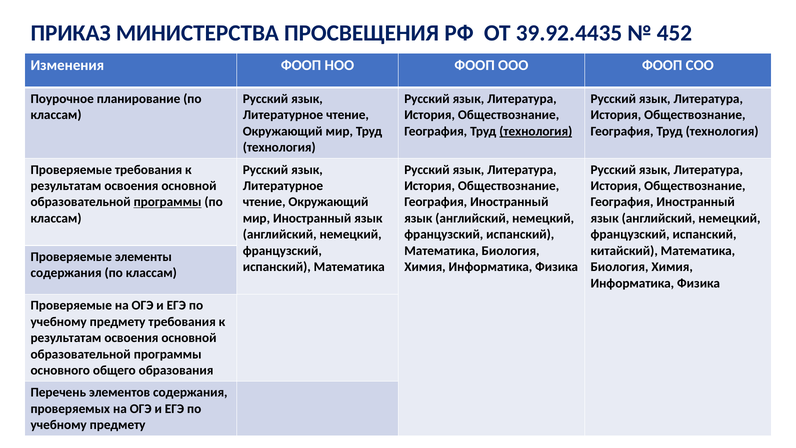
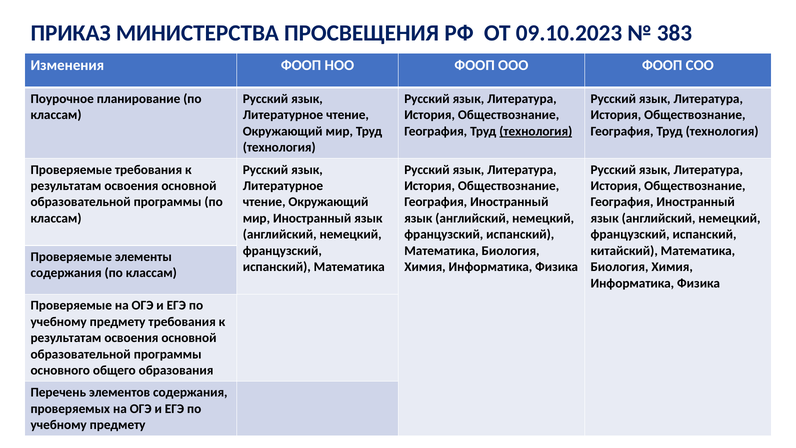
39.92.4435: 39.92.4435 -> 09.10.2023 (569, 33)
452: 452 -> 383 (674, 33)
программы underline: present -> none (168, 202)
